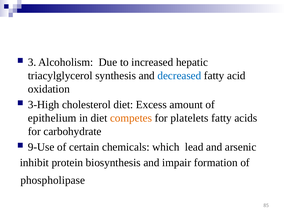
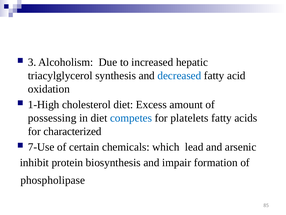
3-High: 3-High -> 1-High (44, 104)
epithelium: epithelium -> possessing (52, 118)
competes colour: orange -> blue (131, 118)
carbohydrate: carbohydrate -> characterized (73, 131)
9-Use: 9-Use -> 7-Use (41, 147)
